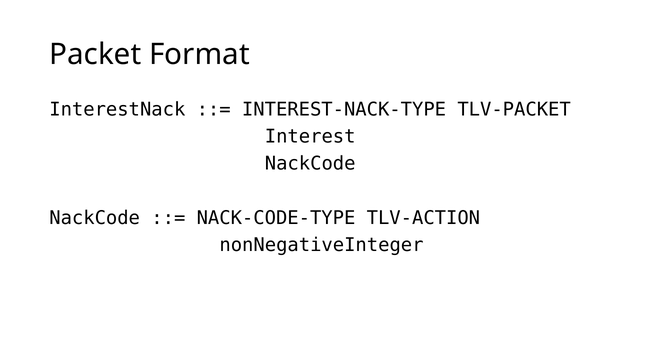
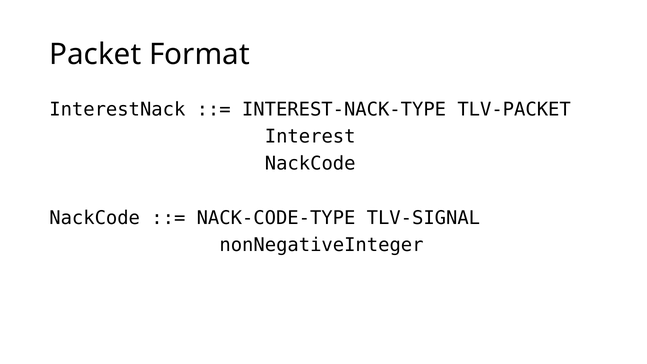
TLV-ACTION: TLV-ACTION -> TLV-SIGNAL (423, 218)
